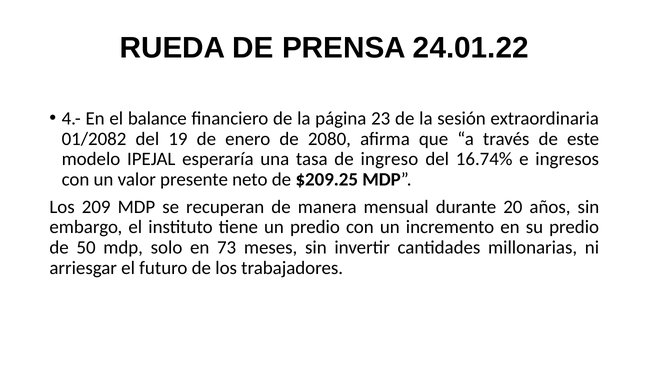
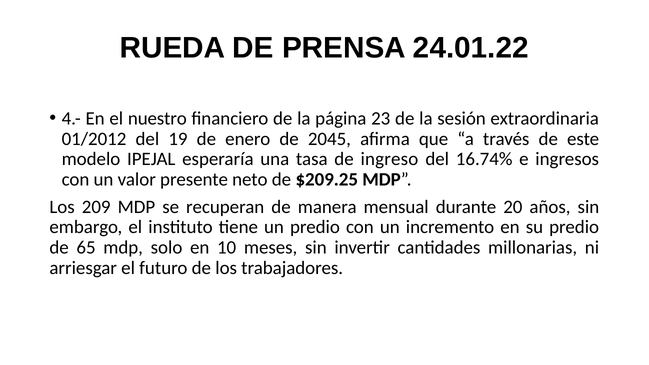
balance: balance -> nuestro (157, 118)
01/2082: 01/2082 -> 01/2012 (94, 139)
2080: 2080 -> 2045 (329, 139)
50: 50 -> 65 (86, 248)
73: 73 -> 10 (227, 248)
